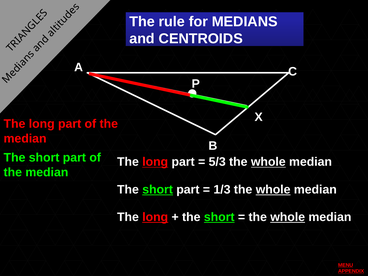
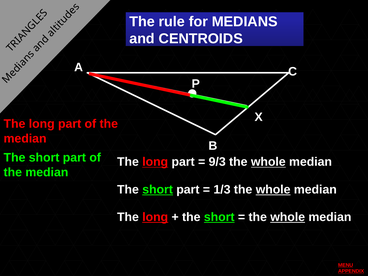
5/3: 5/3 -> 9/3 (217, 162)
